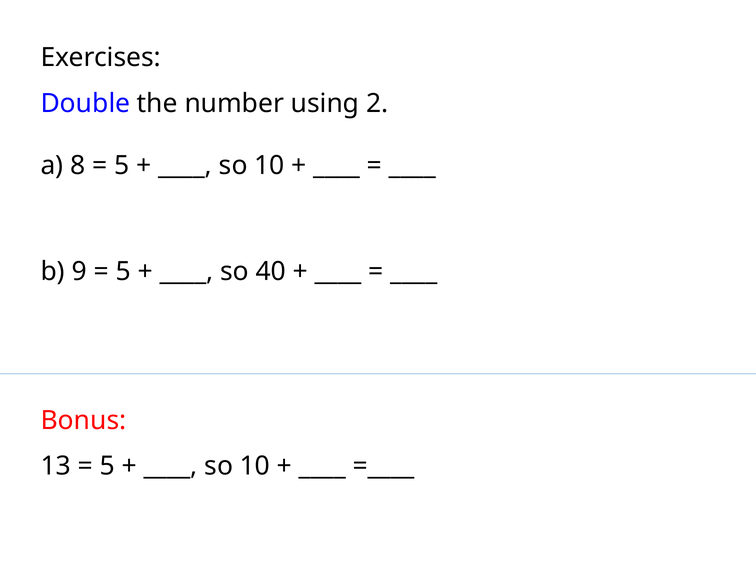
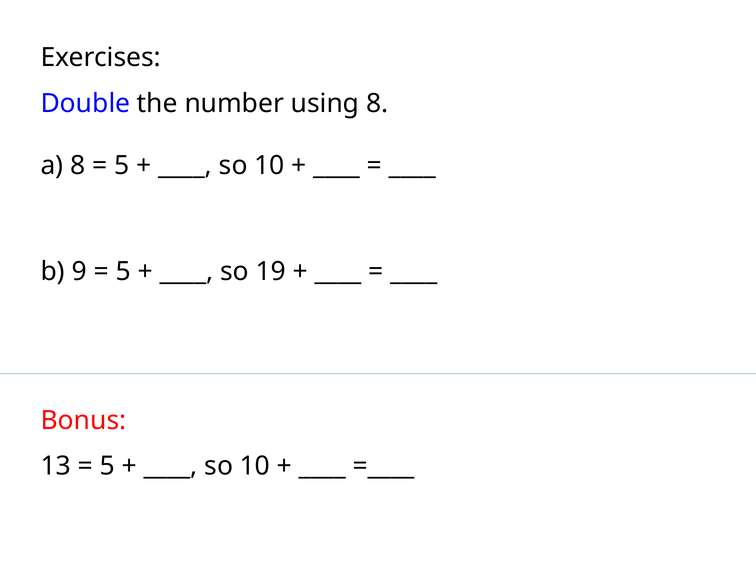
using 2: 2 -> 8 (377, 103)
40: 40 -> 19 (271, 271)
